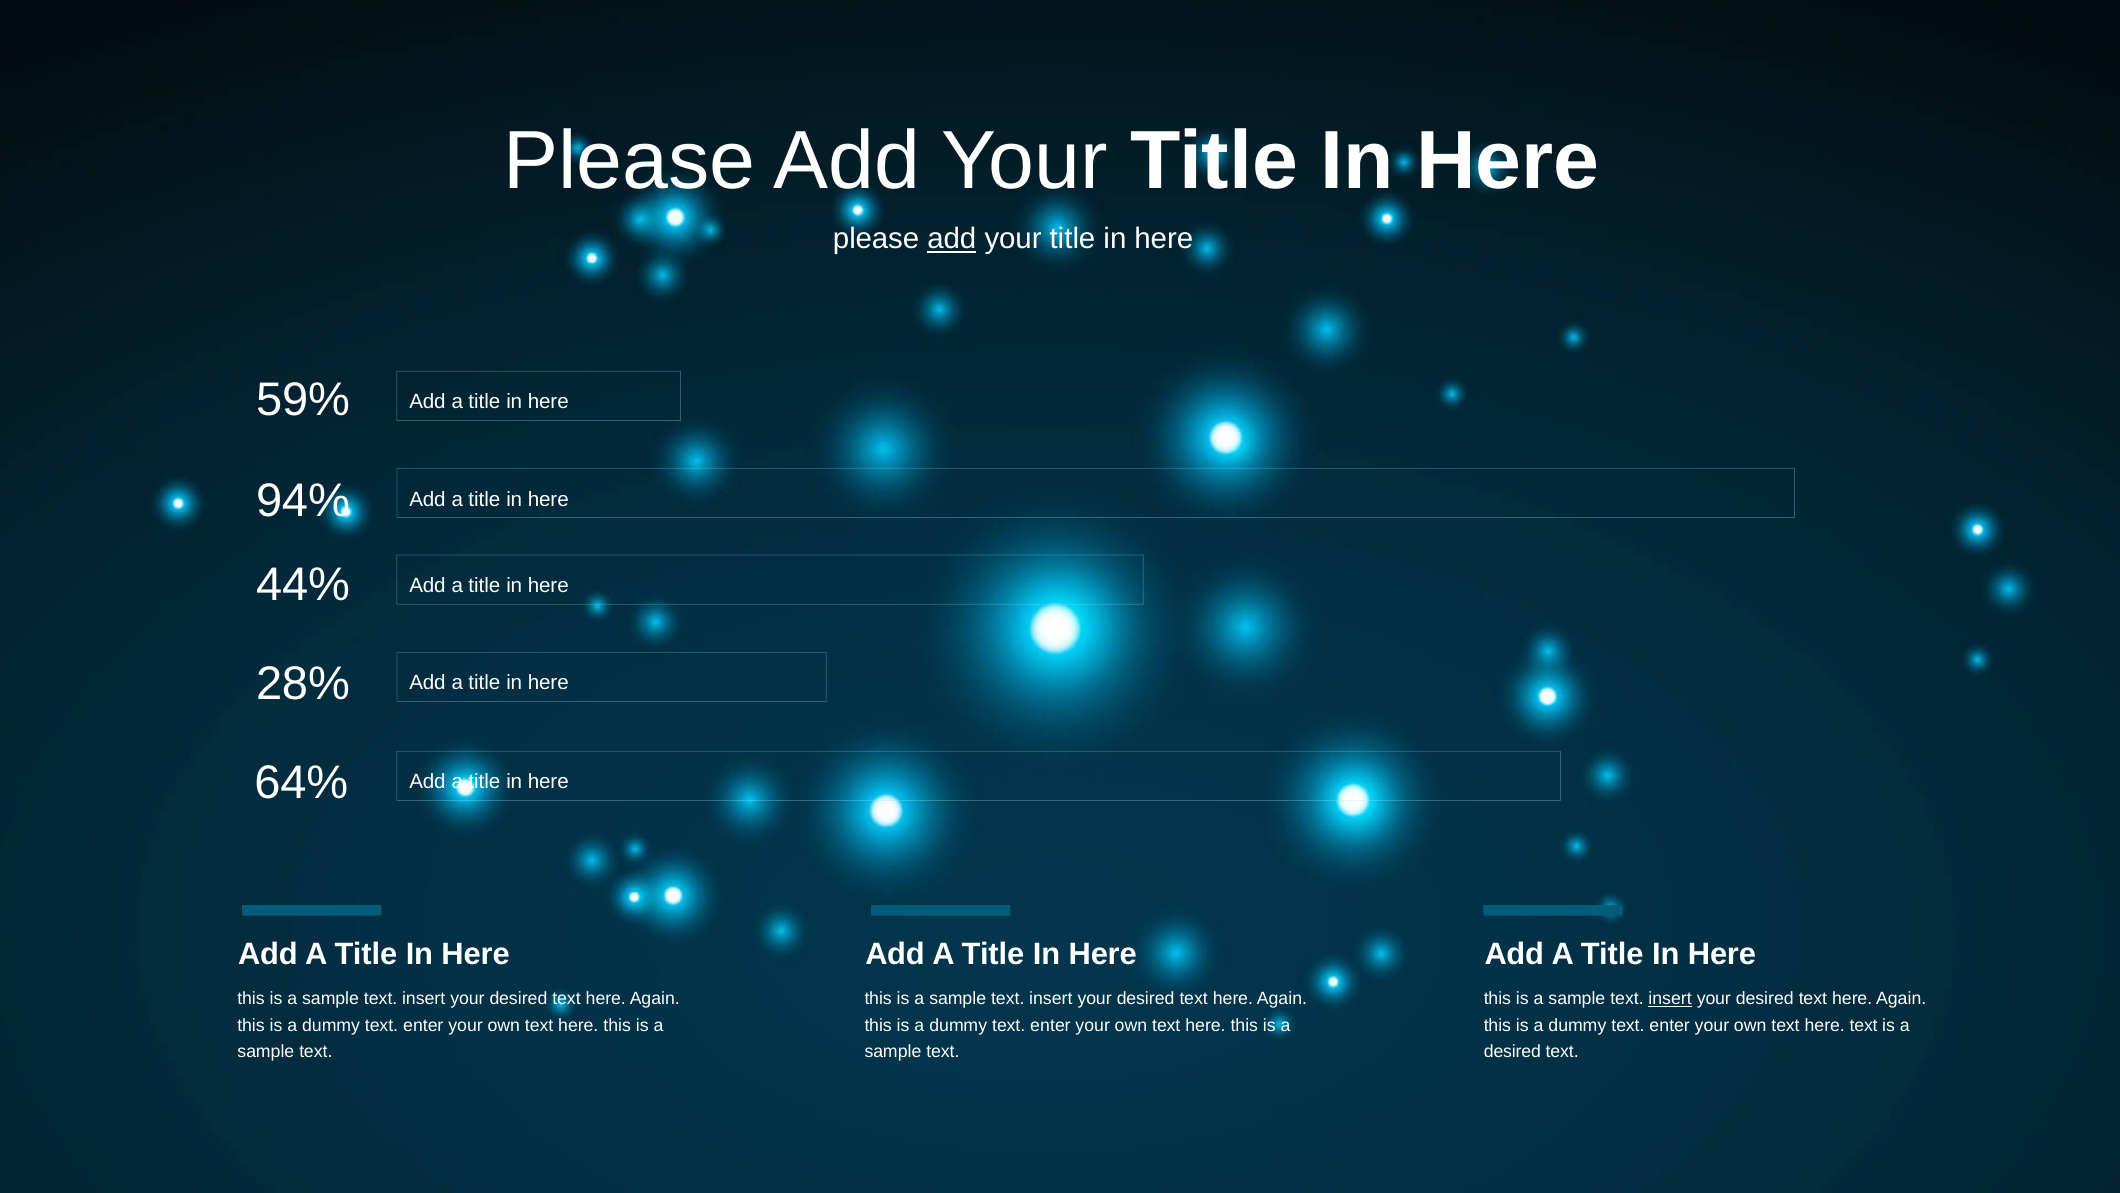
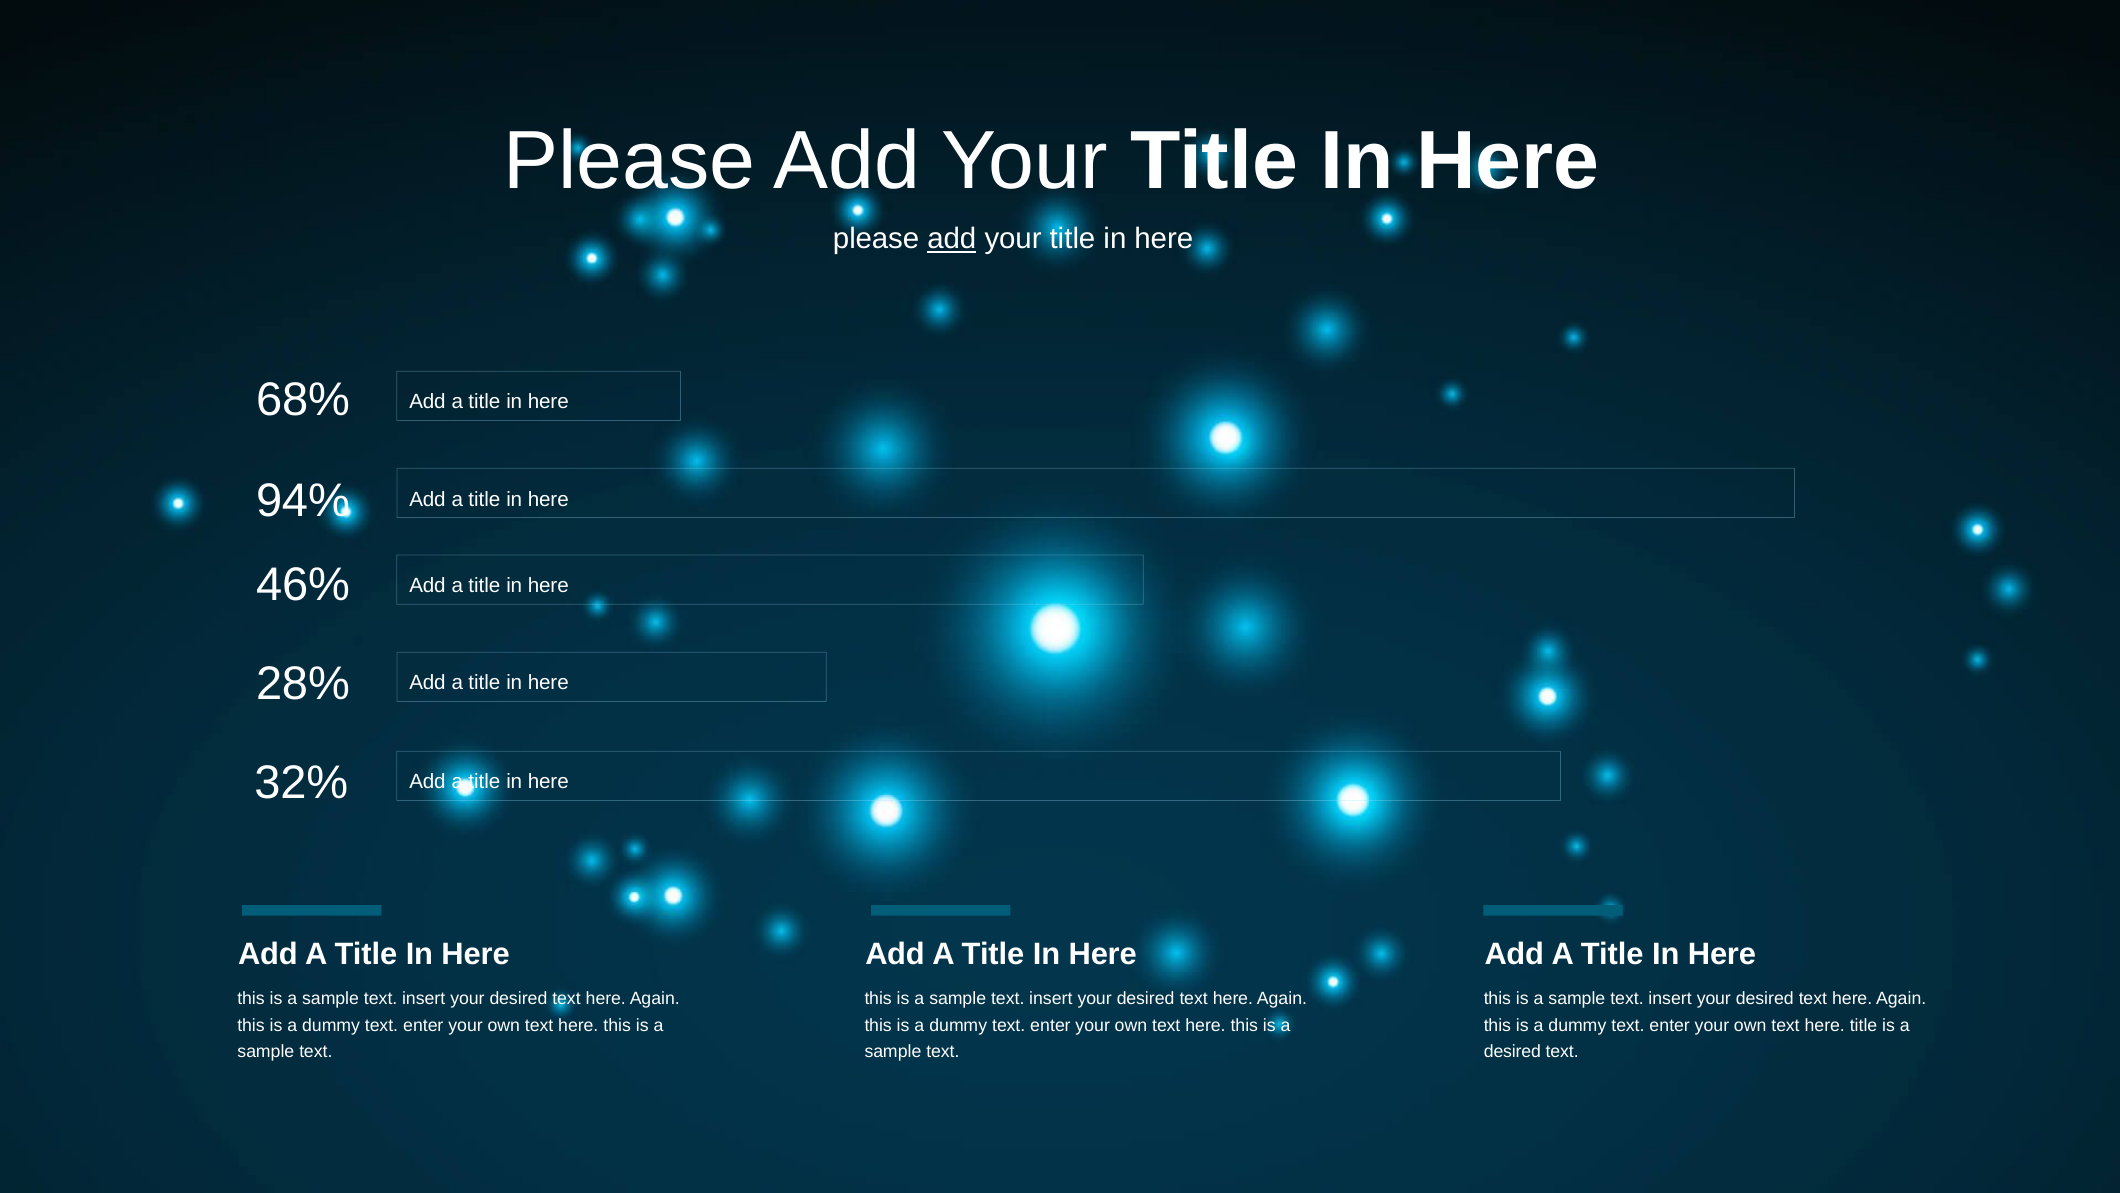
59%: 59% -> 68% (303, 400)
44%: 44% -> 46% (303, 585)
64%: 64% -> 32% (301, 783)
insert underline: present -> none (1670, 998)
here text: text -> title (1864, 1025)
